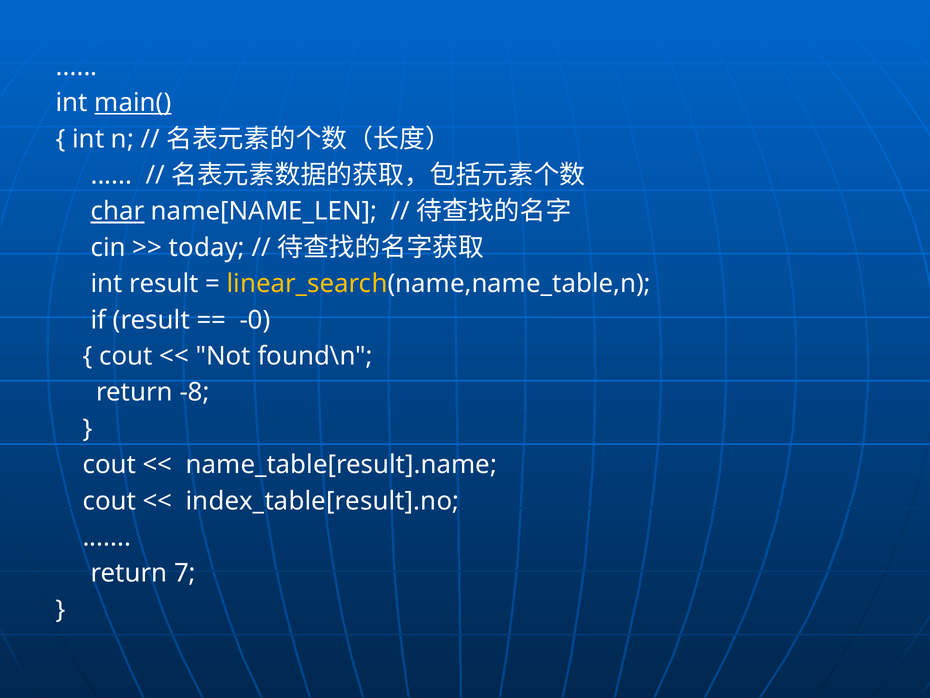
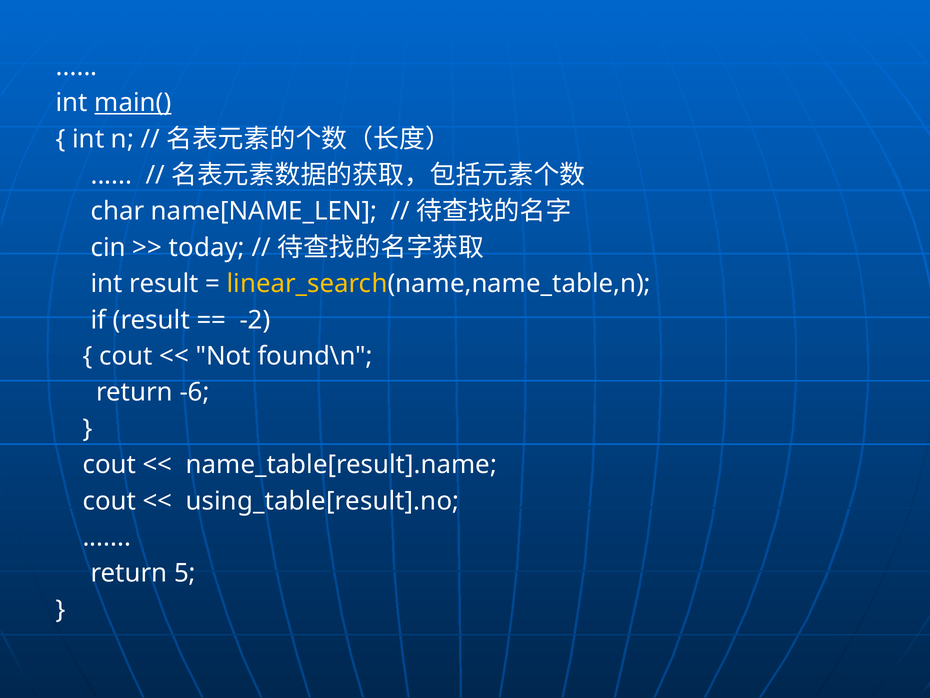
char underline: present -> none (117, 211)
-0: -0 -> -2 (255, 320)
-8: -8 -> -6 (195, 392)
index_table[result].no: index_table[result].no -> using_table[result].no (322, 501)
7: 7 -> 5 (185, 573)
